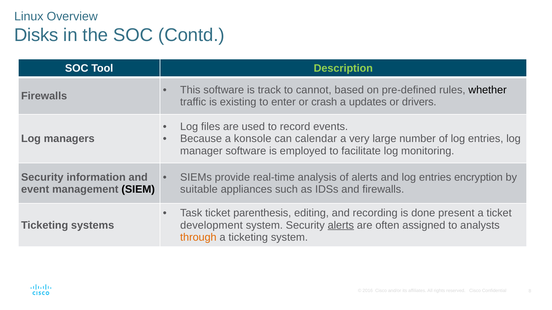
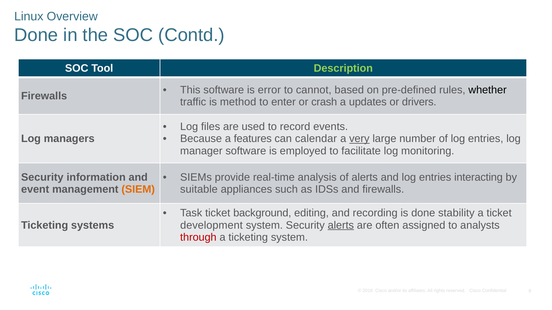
Disks: Disks -> Done (36, 35)
track: track -> error (269, 90)
existing: existing -> method (238, 102)
konsole: konsole -> features (253, 139)
very underline: none -> present (359, 139)
encryption: encryption -> interacting (478, 178)
SIEM colour: black -> orange (138, 190)
parenthesis: parenthesis -> background (262, 213)
present: present -> stability (456, 213)
through colour: orange -> red (198, 238)
